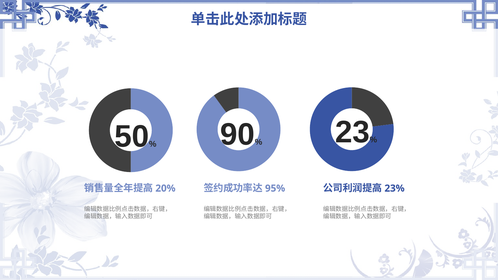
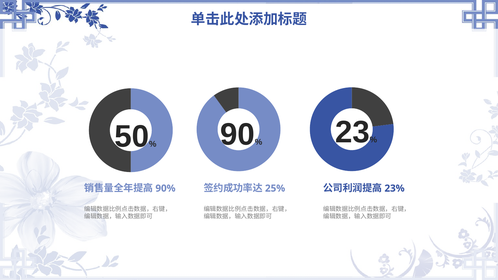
20%: 20% -> 90% (165, 188)
95%: 95% -> 25% (275, 188)
